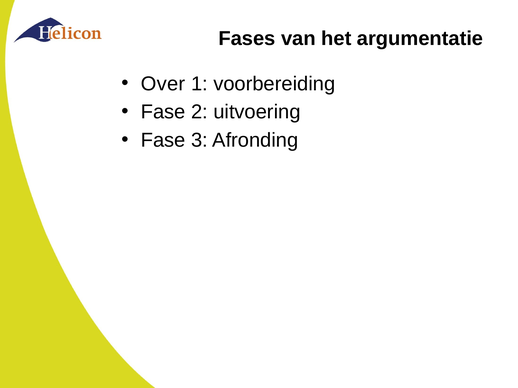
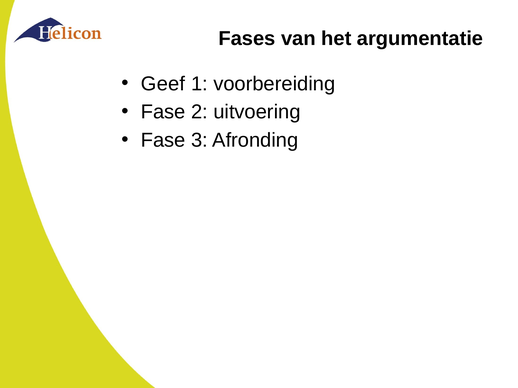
Over: Over -> Geef (163, 84)
